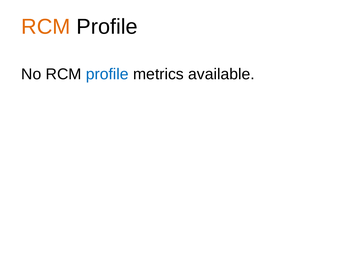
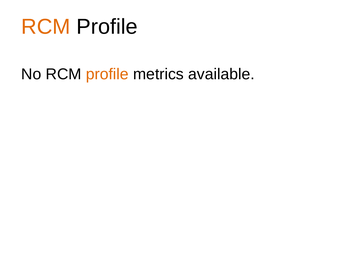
profile colour: blue -> orange (107, 74)
